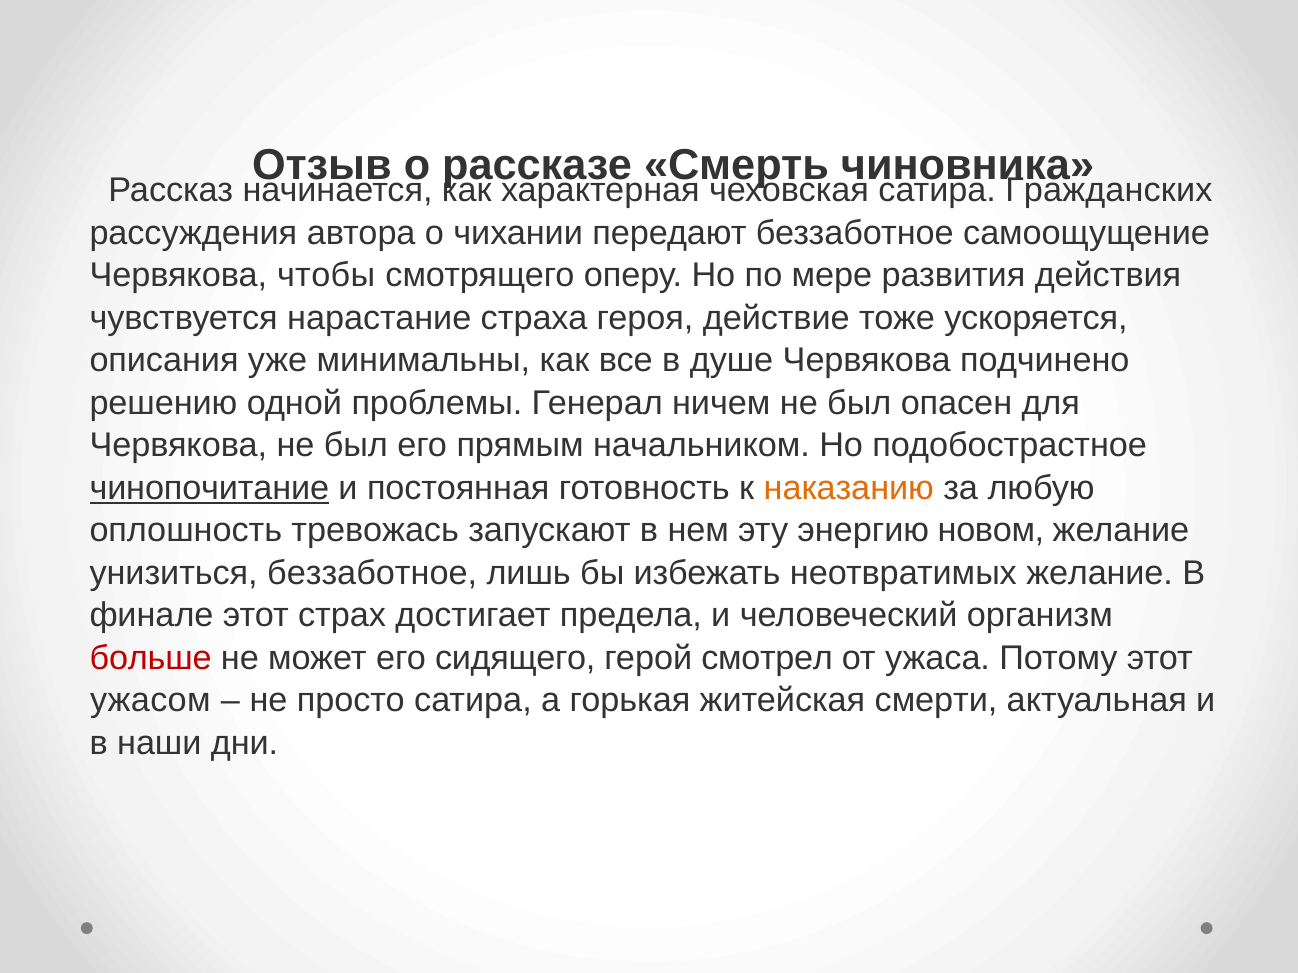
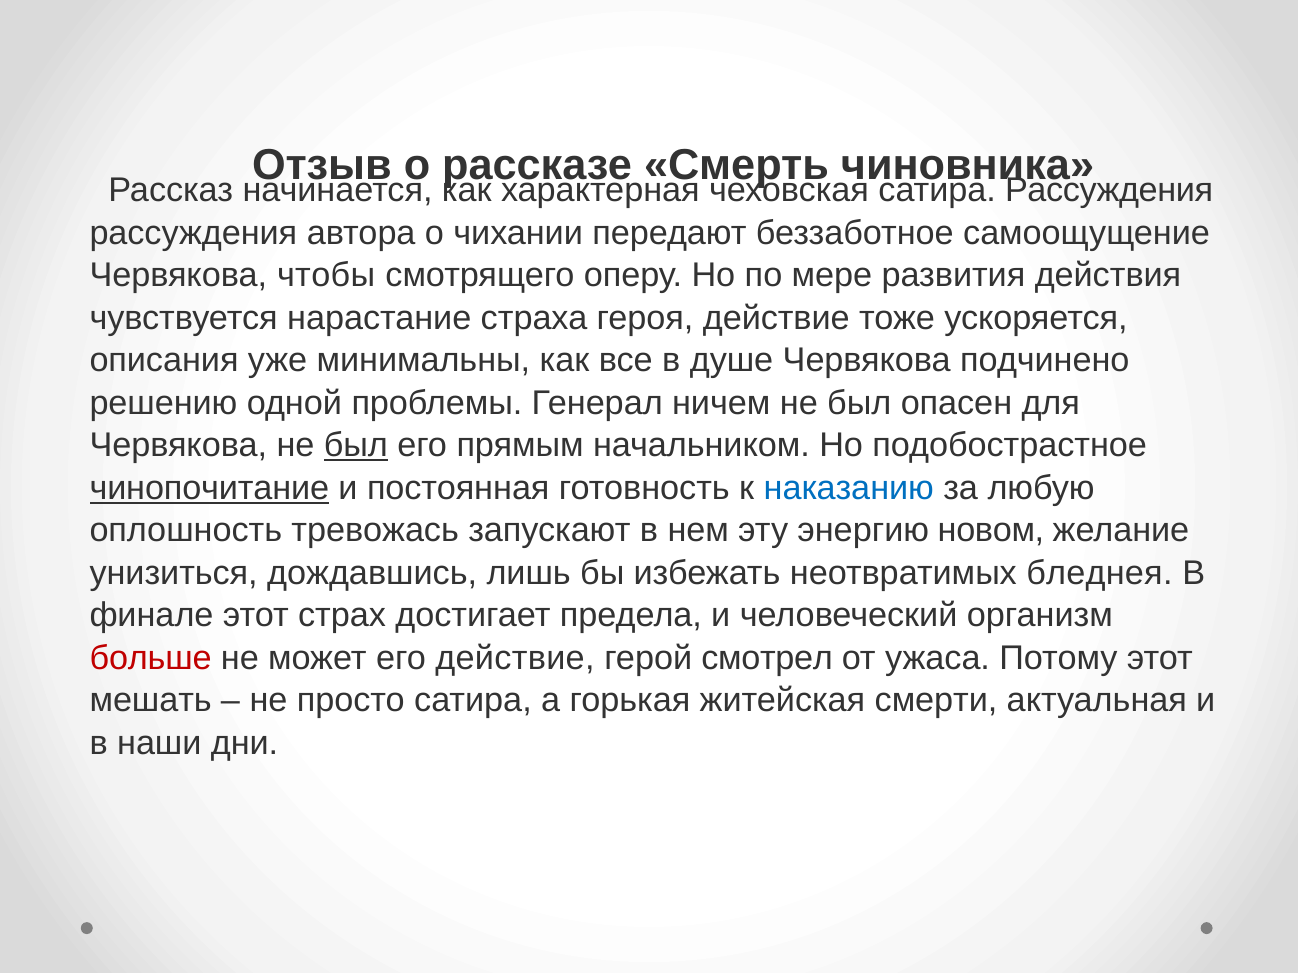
Гражданских: Гражданских -> Рассуждения (1109, 191)
был underline: none -> present (356, 446)
наказанию colour: orange -> blue (849, 488)
унизиться беззаботное: беззаботное -> дождавшись (372, 573)
неотвратимых желание: желание -> бледнея (1099, 573)
его сидящего: сидящего -> действие (515, 658)
ужасом: ужасом -> мешать (151, 701)
